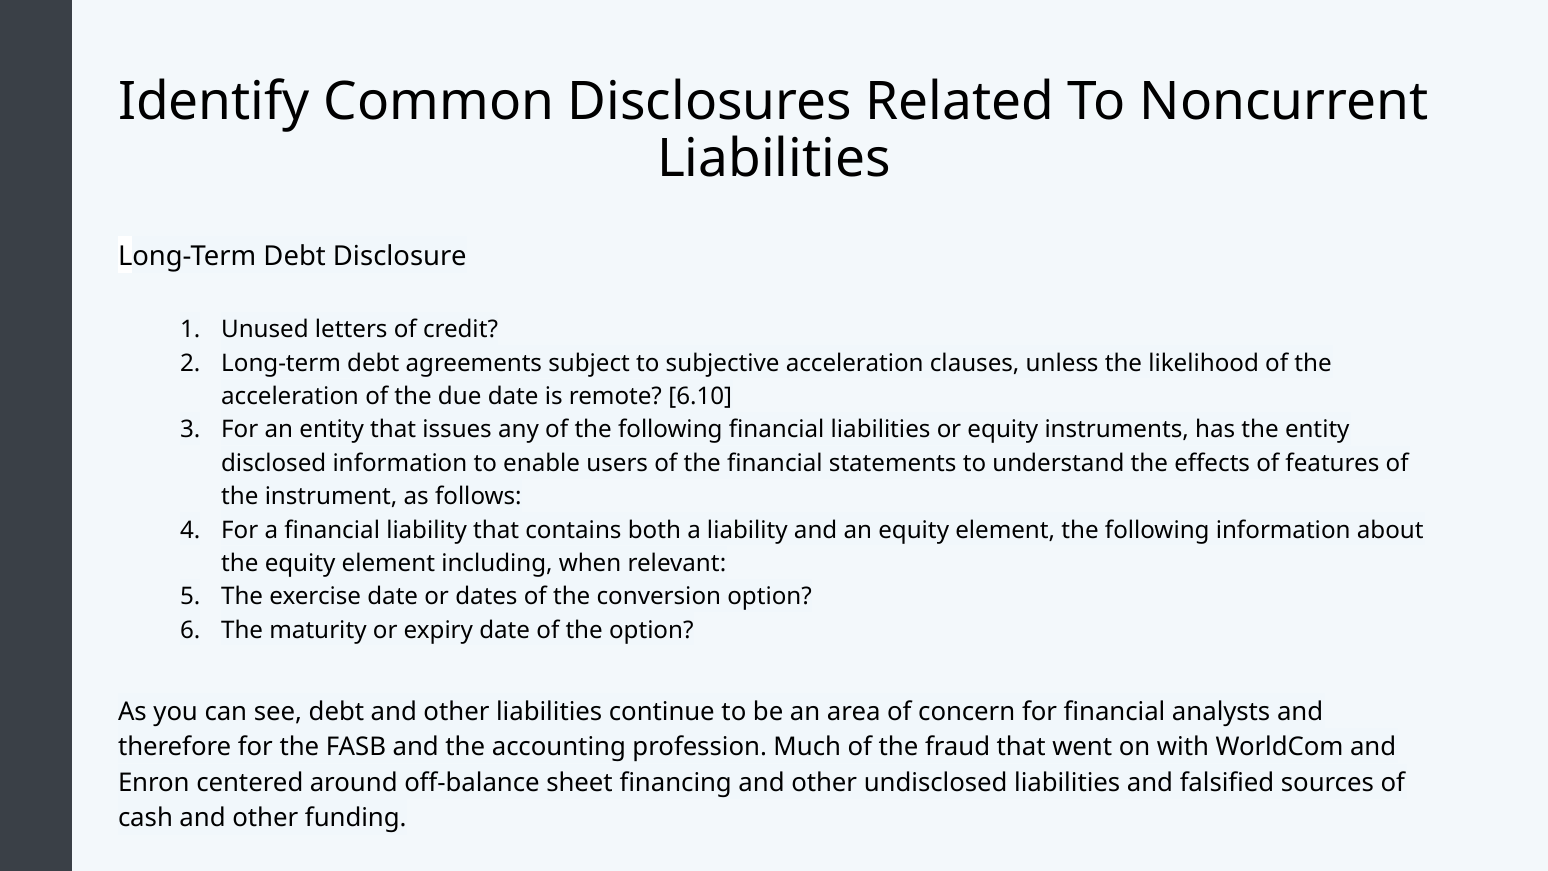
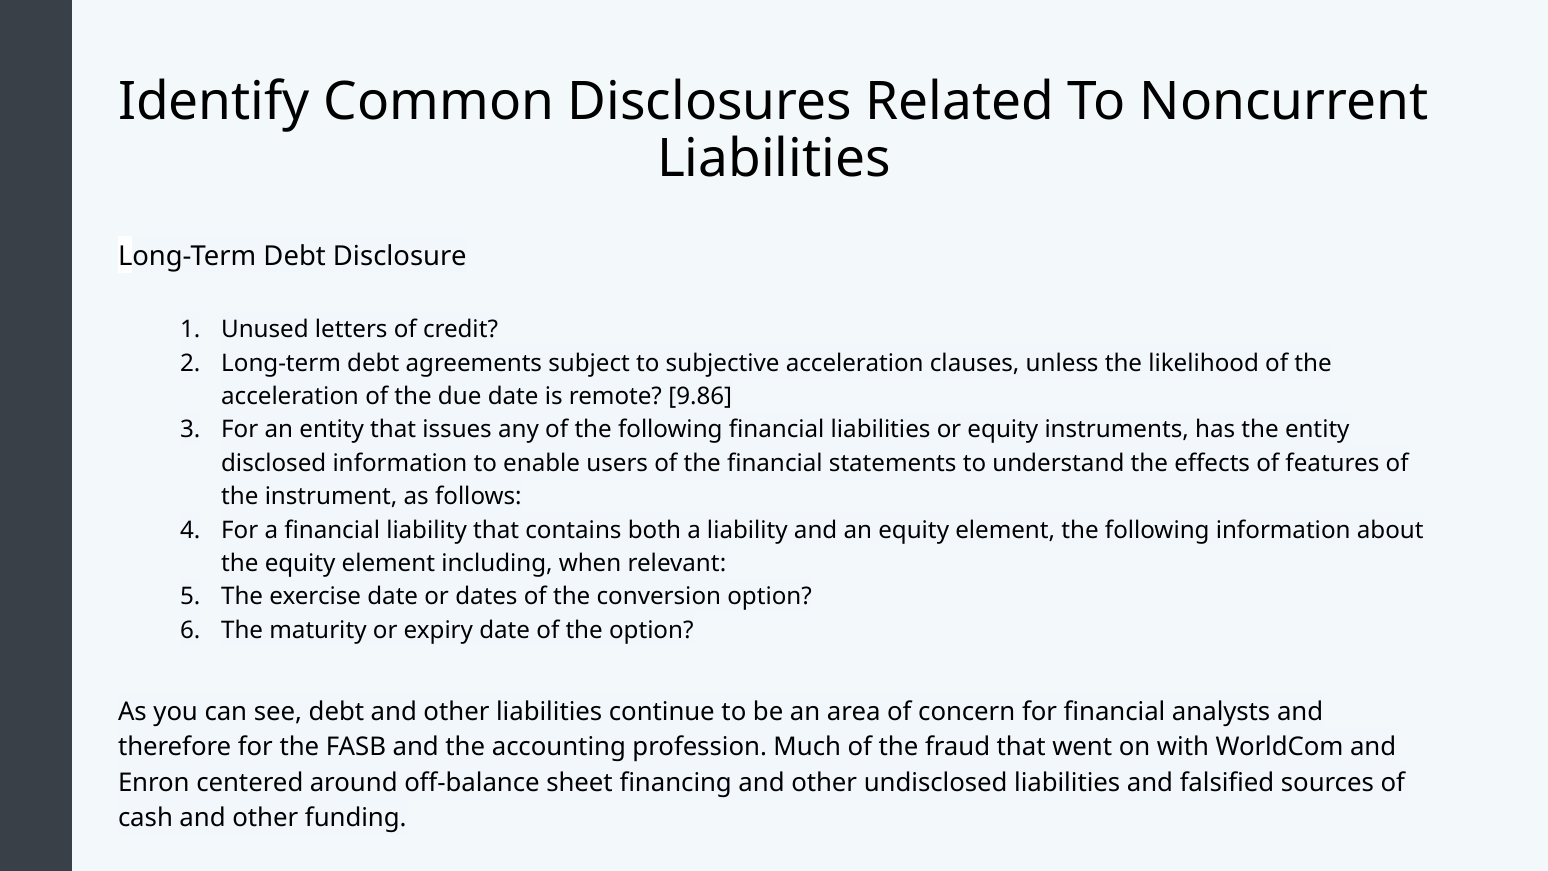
6.10: 6.10 -> 9.86 (700, 396)
